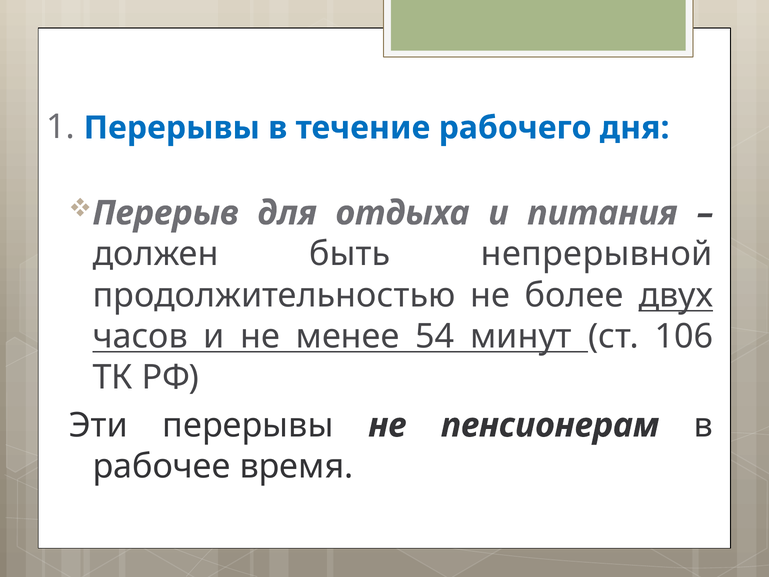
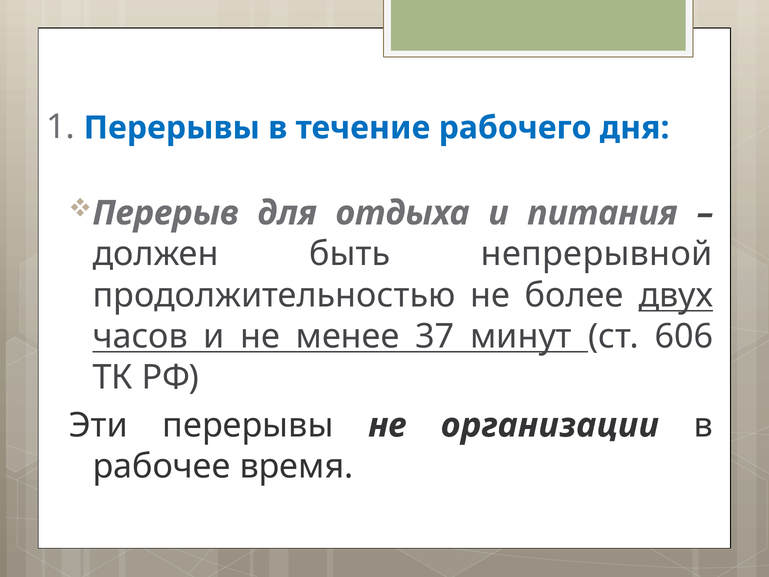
54: 54 -> 37 (435, 336)
106: 106 -> 606 (684, 336)
пенсионерам: пенсионерам -> организации (550, 425)
